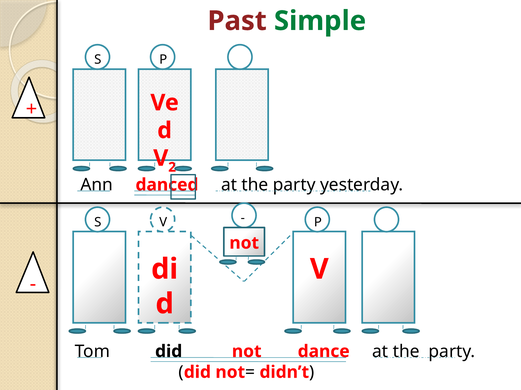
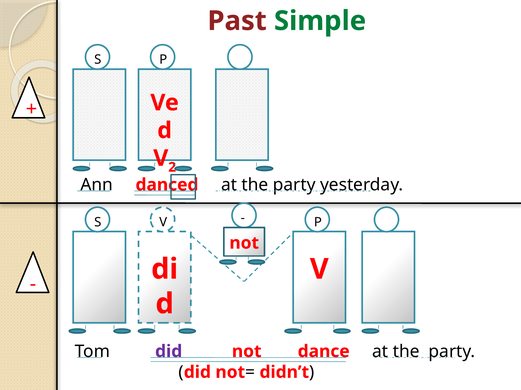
did colour: black -> purple (169, 352)
